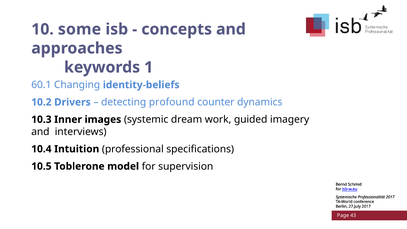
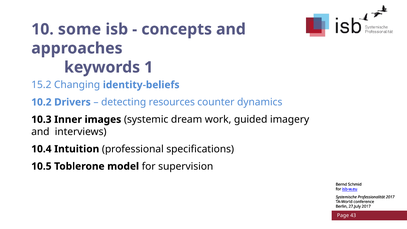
60.1: 60.1 -> 15.2 (41, 85)
profound: profound -> resources (172, 102)
